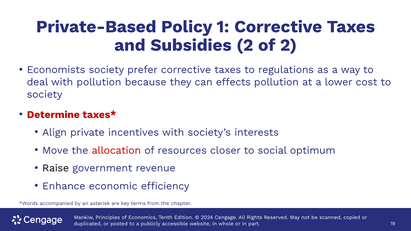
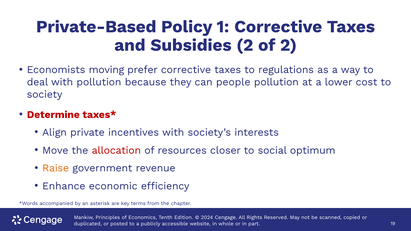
Economists society: society -> moving (106, 70)
effects: effects -> people (233, 82)
Raise colour: black -> orange (56, 168)
